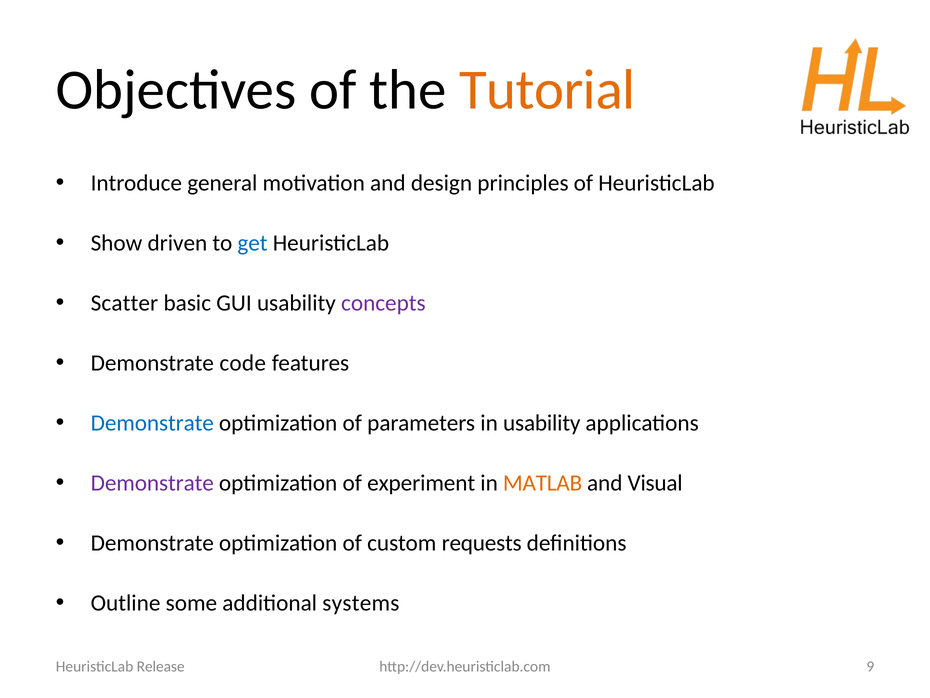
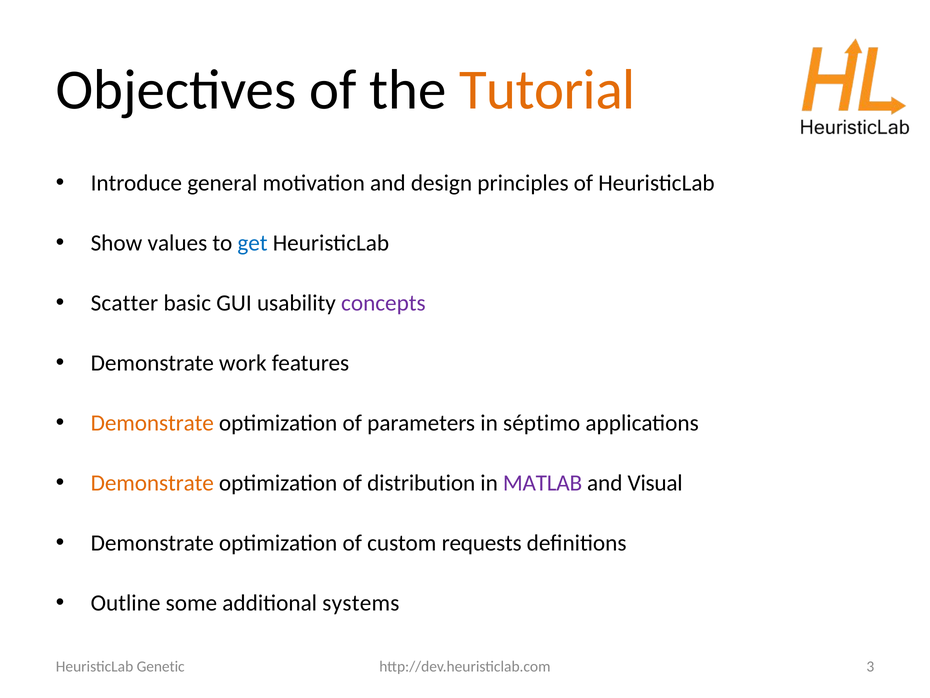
driven: driven -> values (177, 243)
code: code -> work (243, 363)
Demonstrate colour: blue -> orange (152, 423)
in usability: usability -> séptimo (542, 423)
Demonstrate colour: purple -> orange (152, 483)
experiment: experiment -> distribution (421, 483)
MATLAB colour: orange -> purple (543, 483)
9: 9 -> 3 (870, 666)
Release: Release -> Genetic (161, 666)
